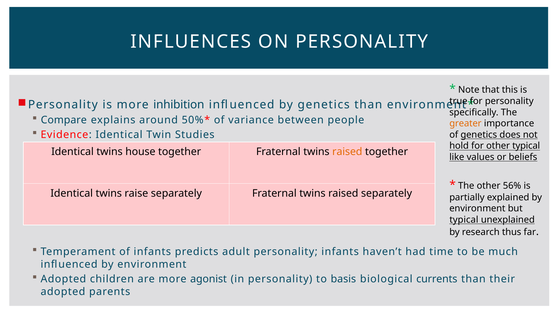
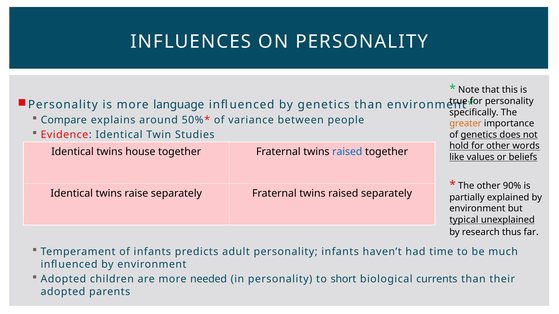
inhibition: inhibition -> language (179, 105)
other typical: typical -> words (526, 146)
raised colour: orange -> blue (347, 152)
56%: 56% -> 90% (512, 186)
agonist: agonist -> needed (209, 279)
basis: basis -> short (343, 279)
